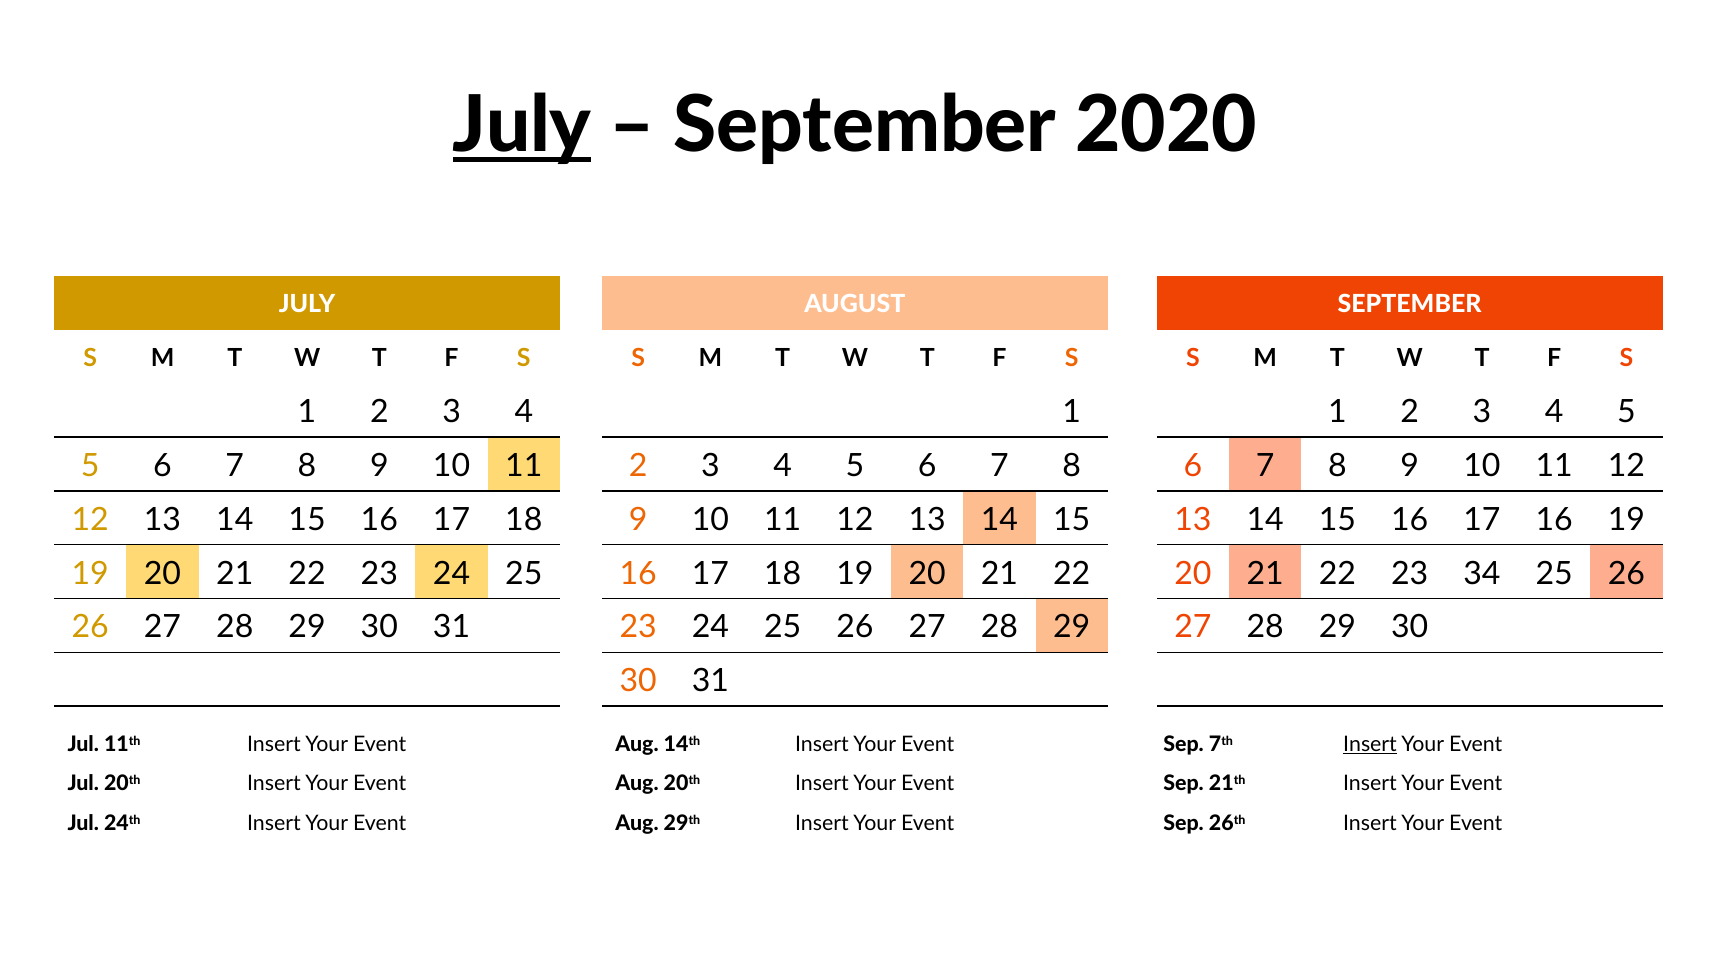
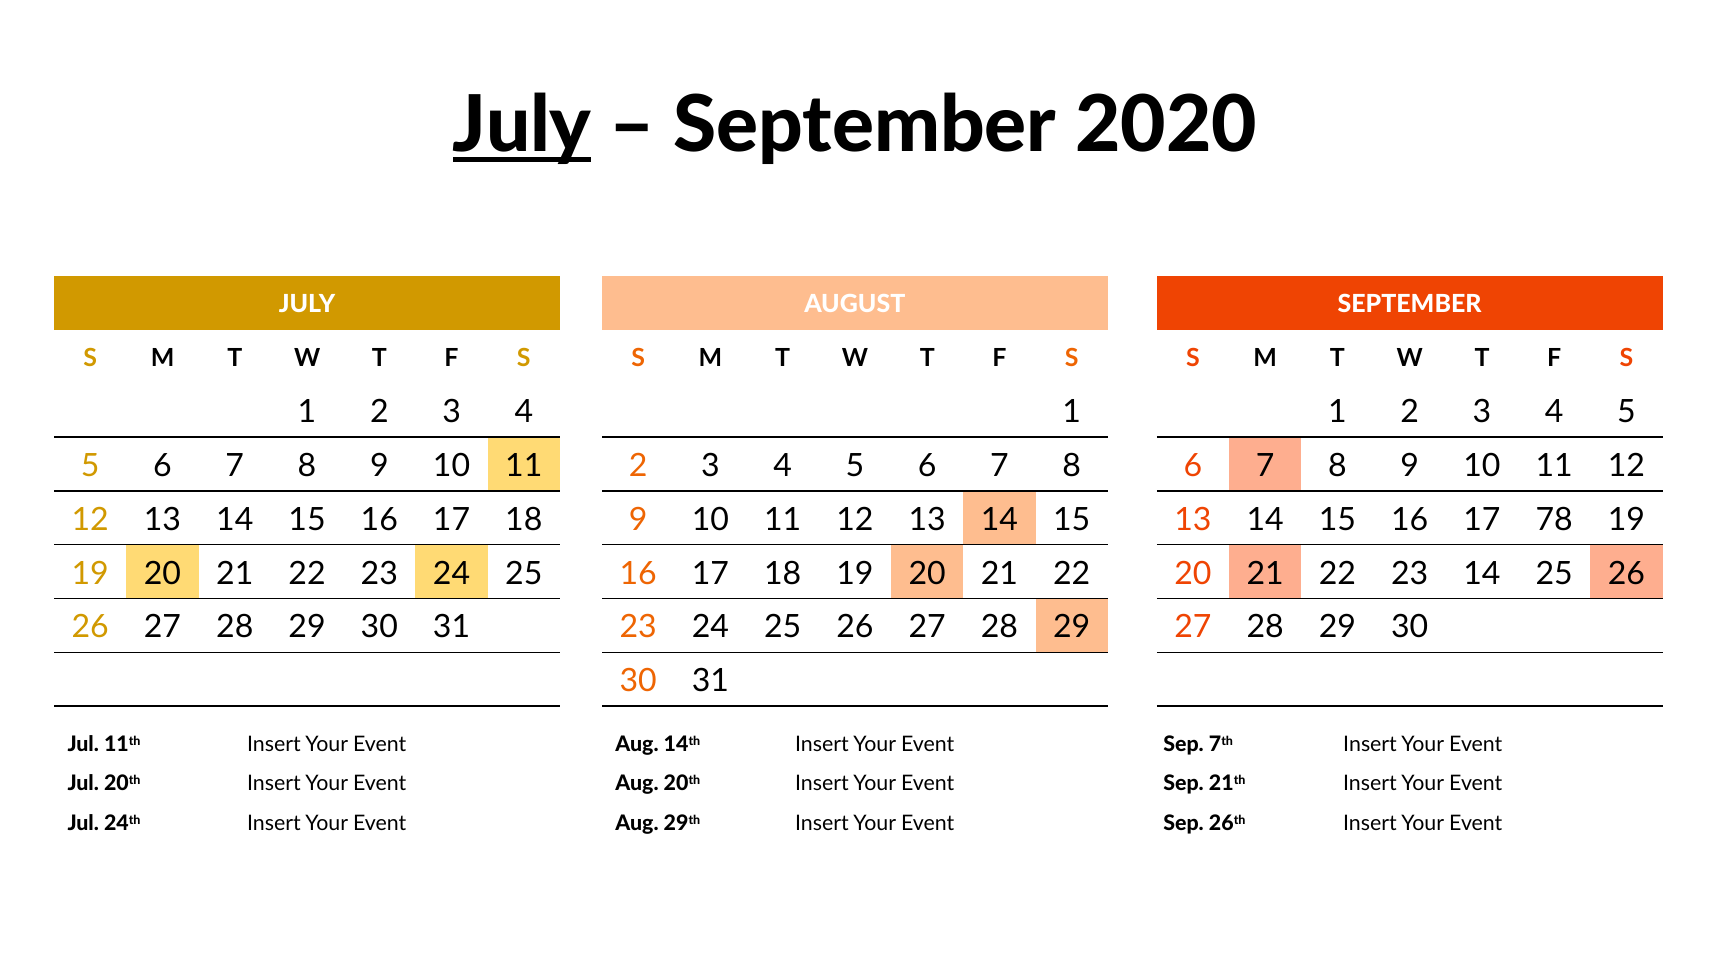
17 16: 16 -> 78 (1554, 520)
23 34: 34 -> 14 (1482, 573)
Insert underline: present -> none (1370, 744)
